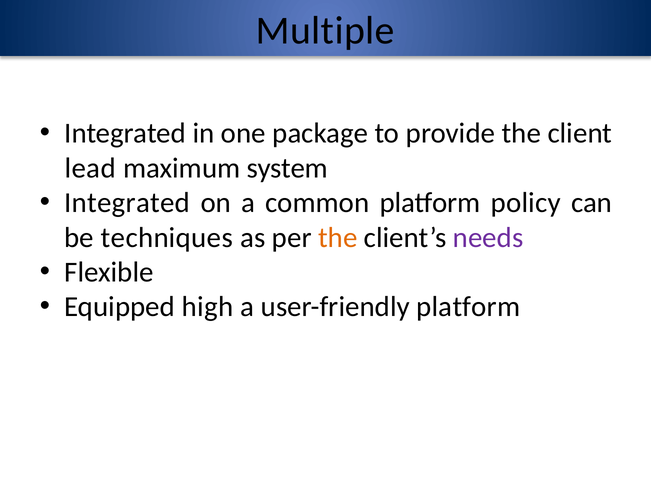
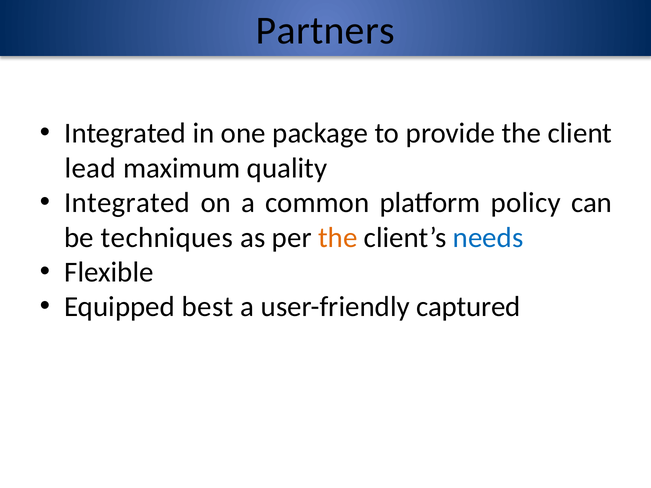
Multiple: Multiple -> Partners (325, 31)
system: system -> quality (287, 168)
needs colour: purple -> blue (488, 238)
high: high -> best (208, 307)
user-friendly platform: platform -> captured (468, 307)
